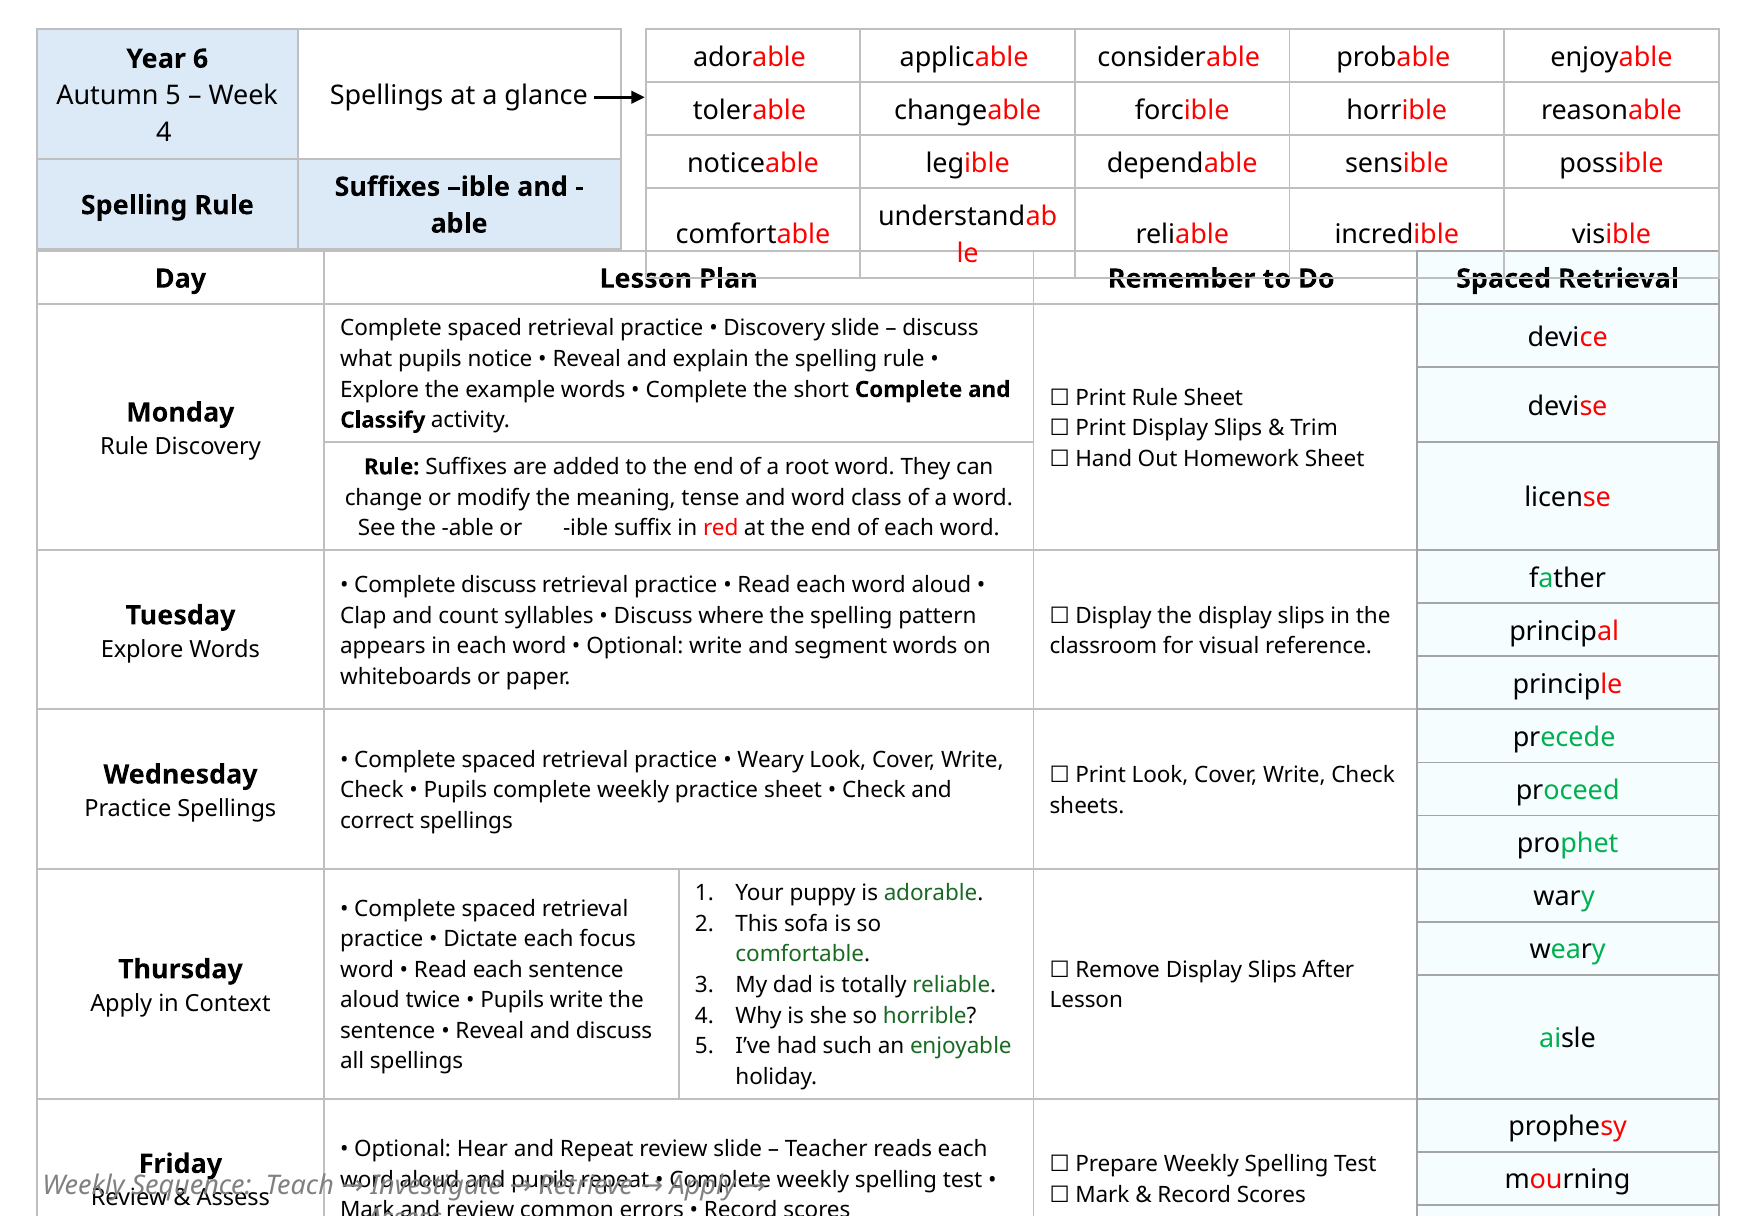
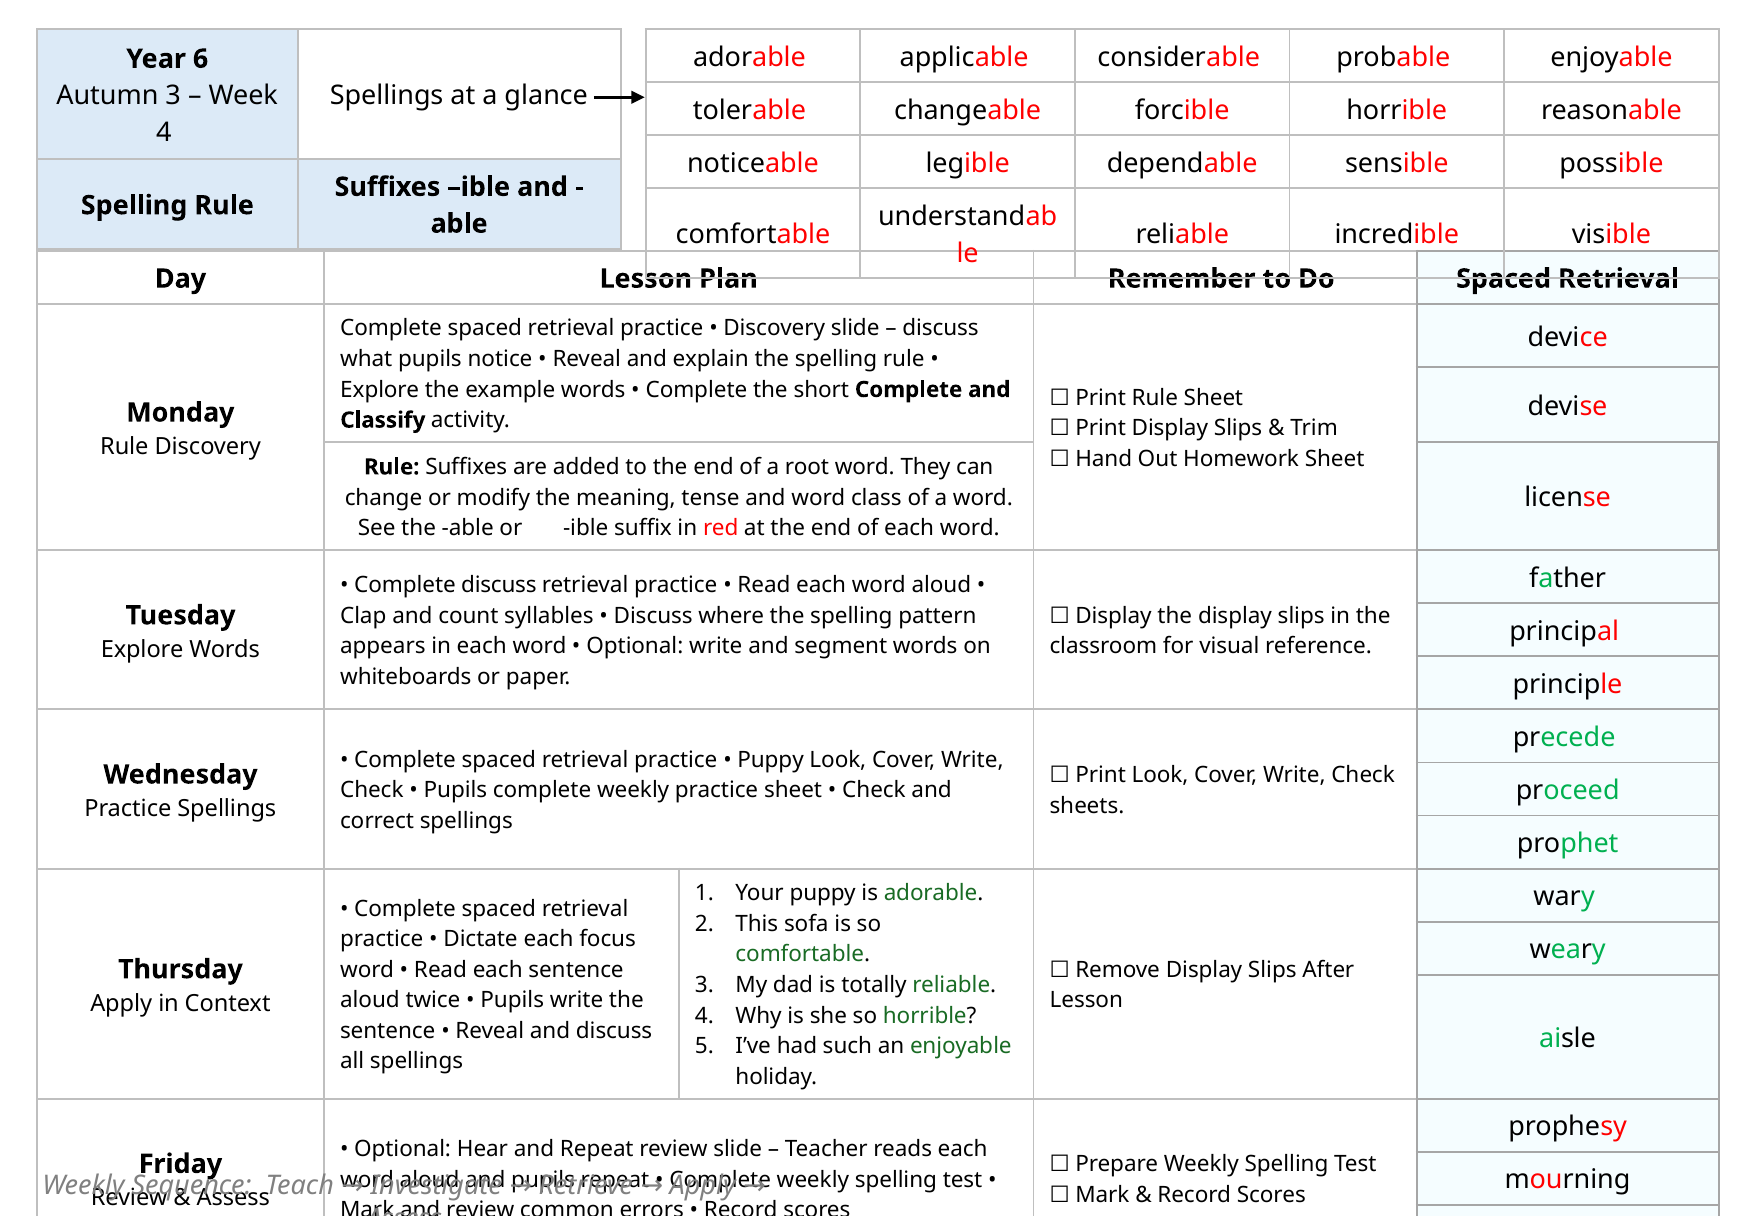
Autumn 5: 5 -> 3 (173, 96)
Weary: Weary -> Puppy (771, 760)
